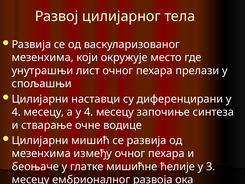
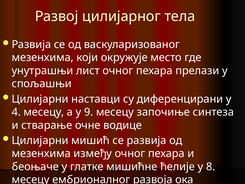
а у 4: 4 -> 9 (89, 112)
3: 3 -> 8 (211, 166)
